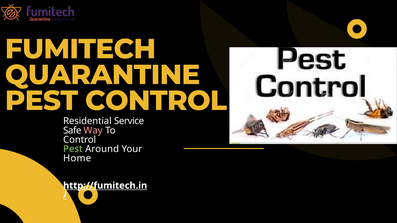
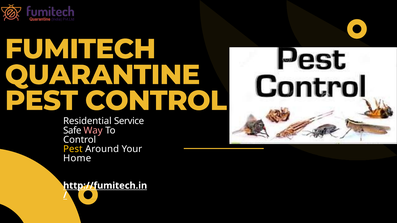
Pest colour: light green -> yellow (73, 149)
